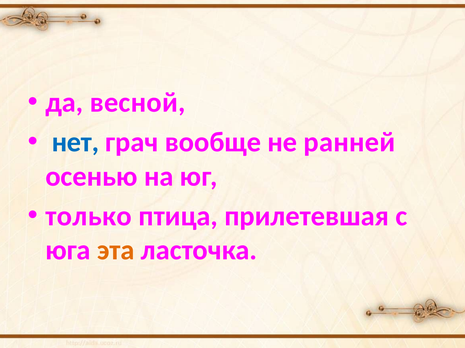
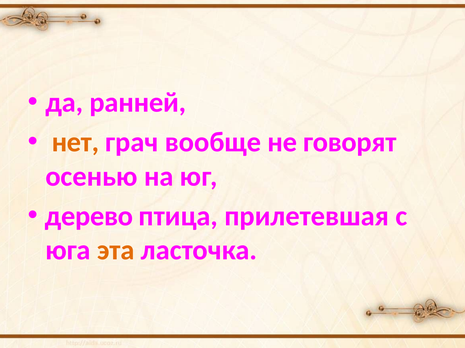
весной: весной -> ранней (138, 103)
нет colour: blue -> orange (75, 143)
ранней: ранней -> говорят (350, 143)
только: только -> дерево (89, 217)
